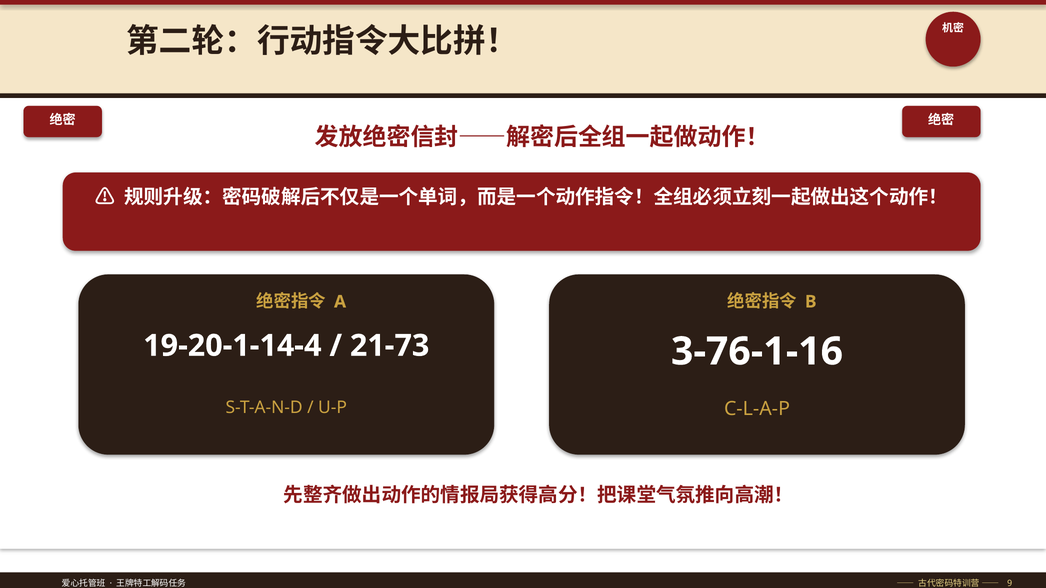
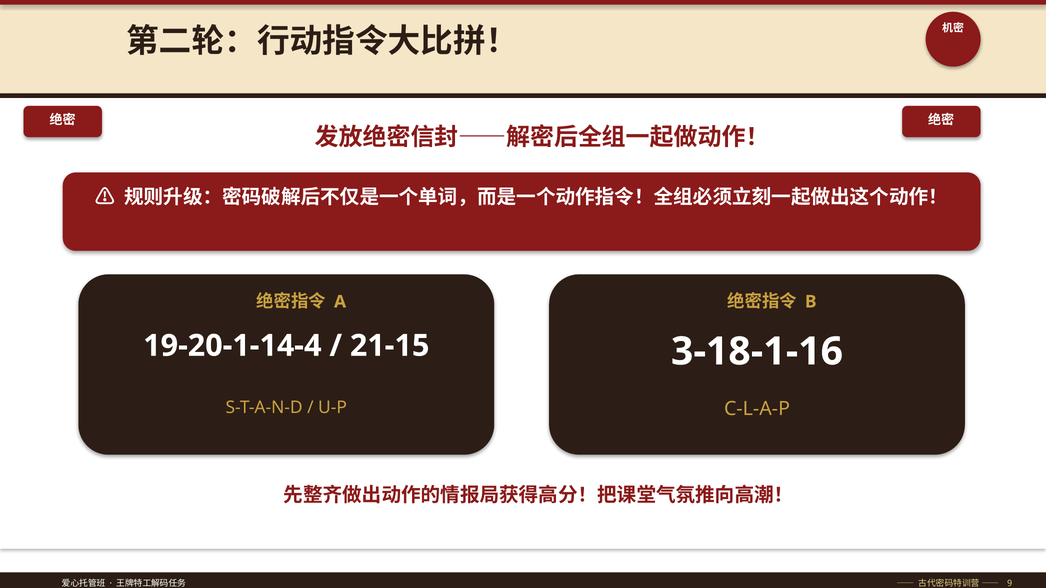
21-73: 21-73 -> 21-15 (390, 346)
3-76-1-16: 3-76-1-16 -> 3-18-1-16 (757, 352)
